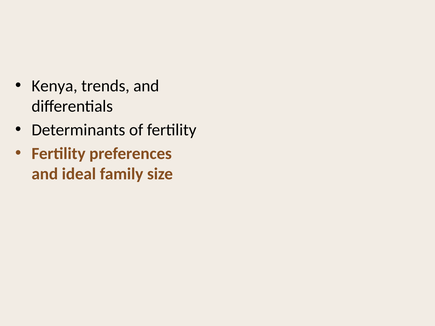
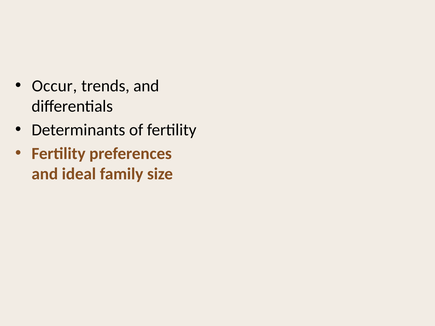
Kenya: Kenya -> Occur (54, 86)
